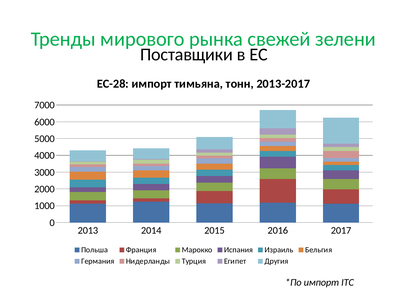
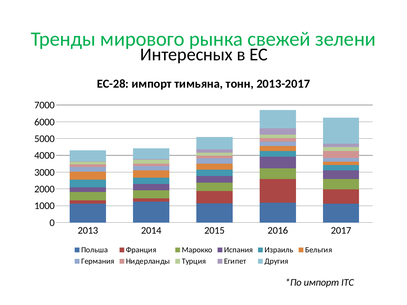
Поставщики: Поставщики -> Интересных (186, 55)
